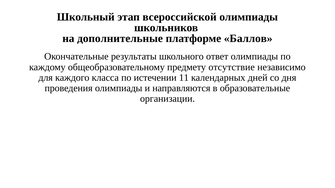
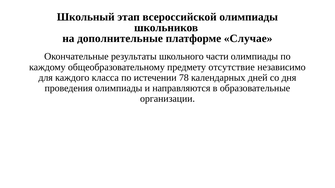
Баллов: Баллов -> Случае (248, 39)
ответ: ответ -> части (217, 57)
11: 11 -> 78 (184, 78)
